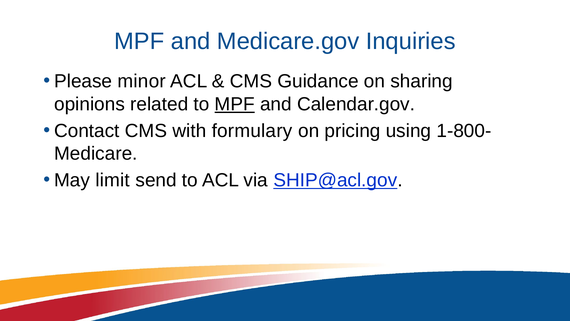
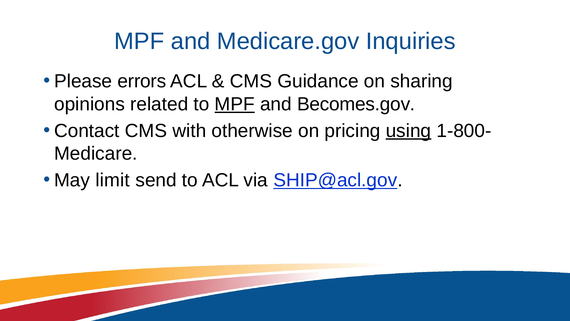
minor: minor -> errors (142, 81)
Calendar.gov: Calendar.gov -> Becomes.gov (356, 104)
formulary: formulary -> otherwise (252, 131)
using underline: none -> present (408, 131)
